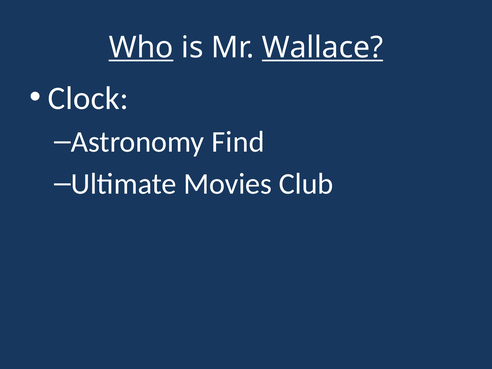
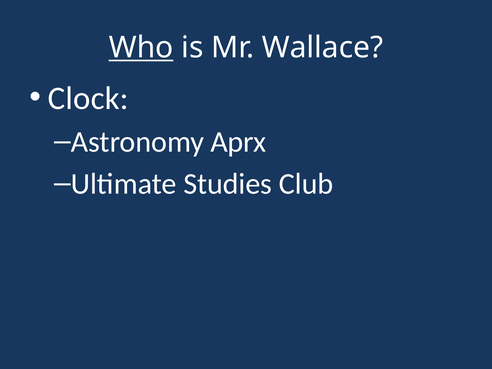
Wallace underline: present -> none (322, 48)
Find: Find -> Aprx (238, 142)
Movies: Movies -> Studies (228, 184)
